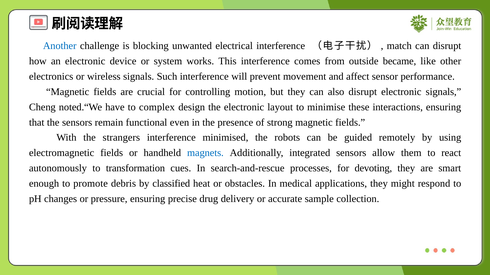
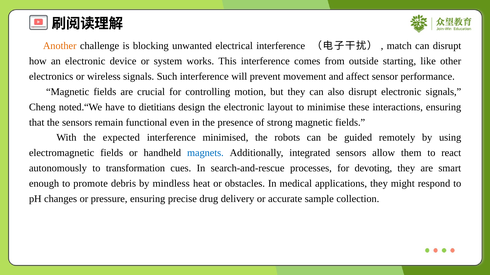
Another colour: blue -> orange (60, 46)
became: became -> starting (399, 61)
complex: complex -> dietitians (157, 107)
strangers: strangers -> expected (121, 138)
classified: classified -> mindless (171, 184)
